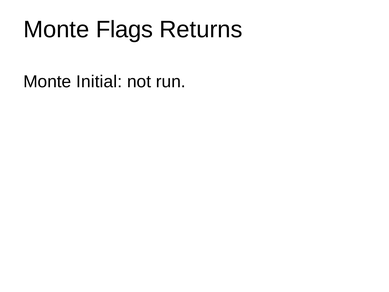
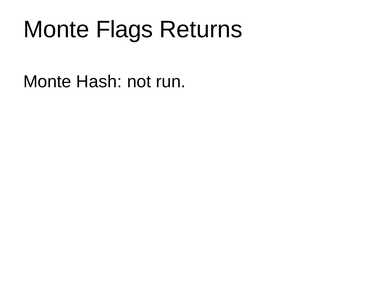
Initial: Initial -> Hash (99, 82)
